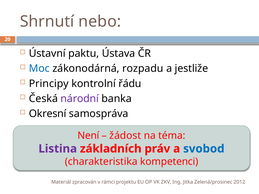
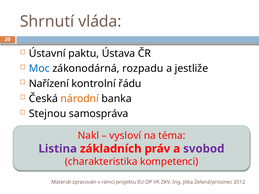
nebo: nebo -> vláda (100, 22)
Principy: Principy -> Nařízení (49, 84)
národní colour: purple -> orange (80, 99)
Okresní: Okresní -> Stejnou (48, 114)
Není: Není -> Nakl (88, 136)
žádost: žádost -> vysloví (125, 136)
svobod colour: blue -> purple (204, 149)
